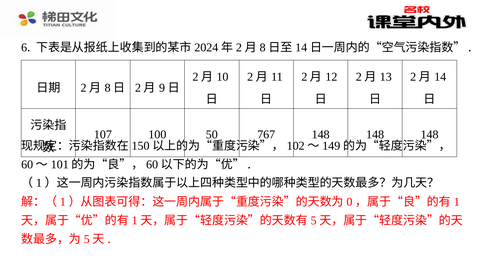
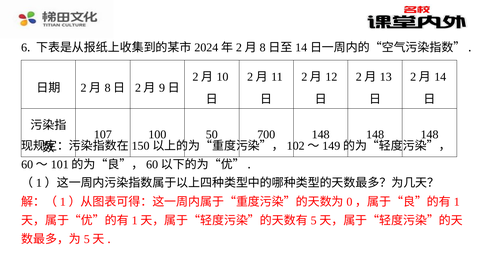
767: 767 -> 700 (266, 135)
